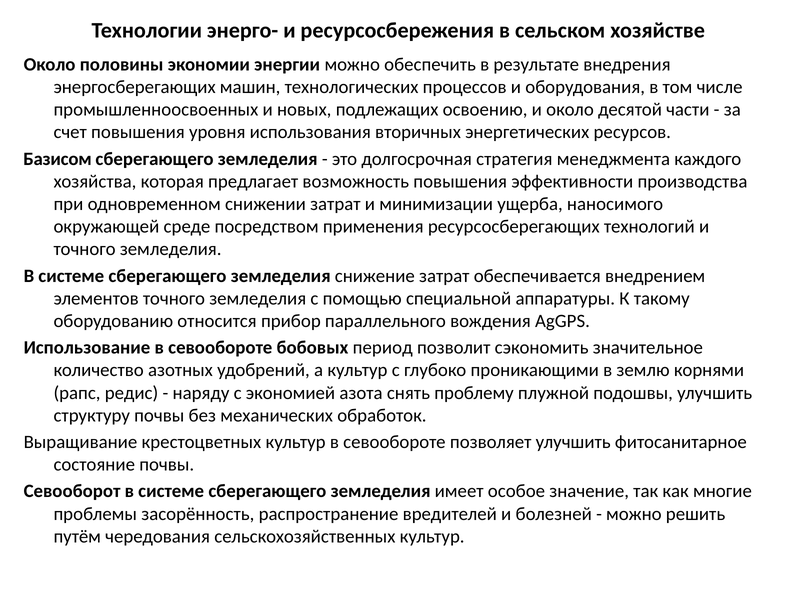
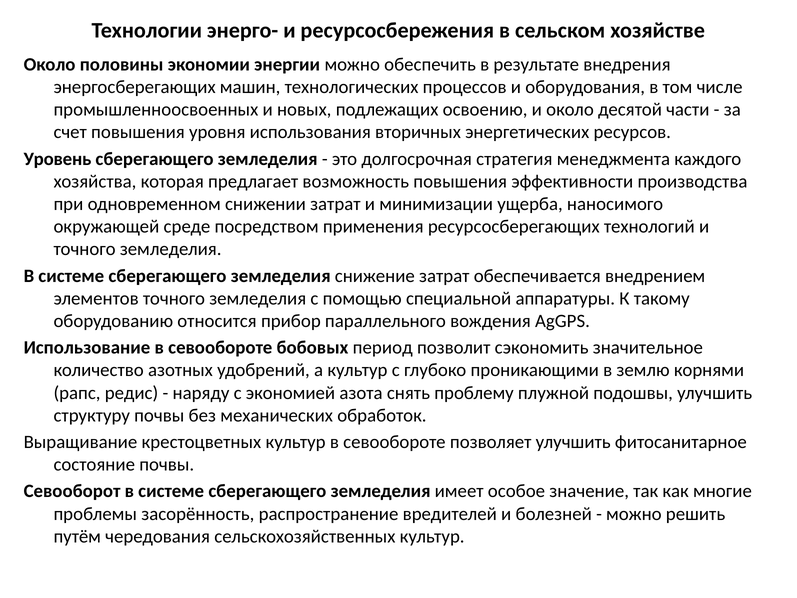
Базисом: Базисом -> Уровень (58, 159)
